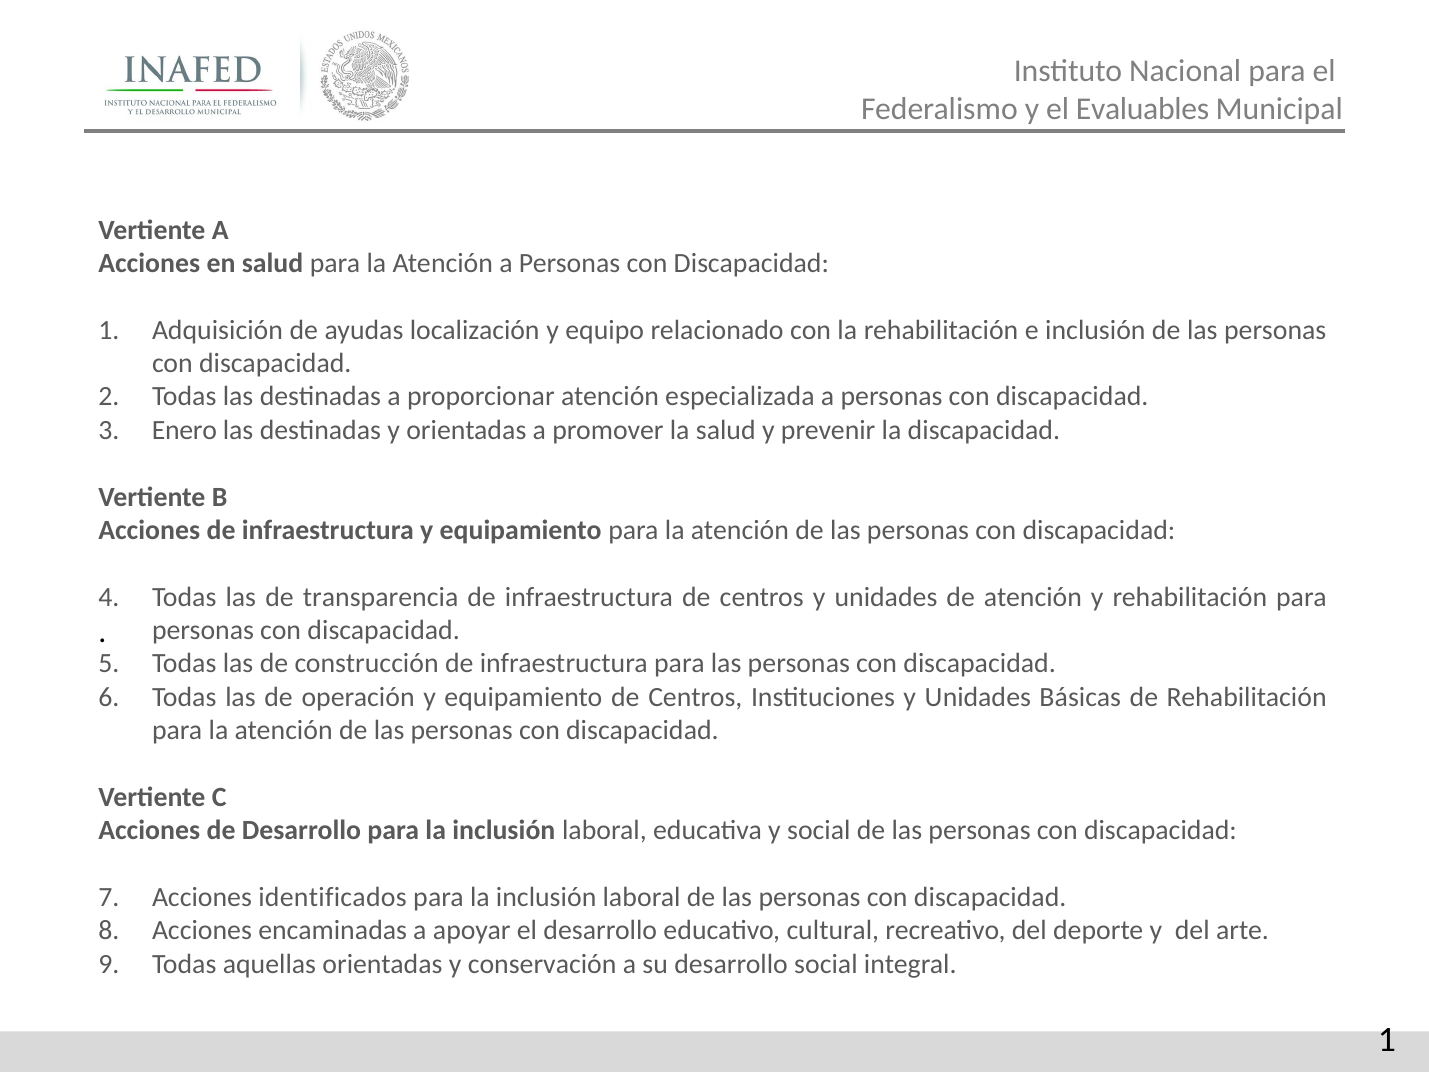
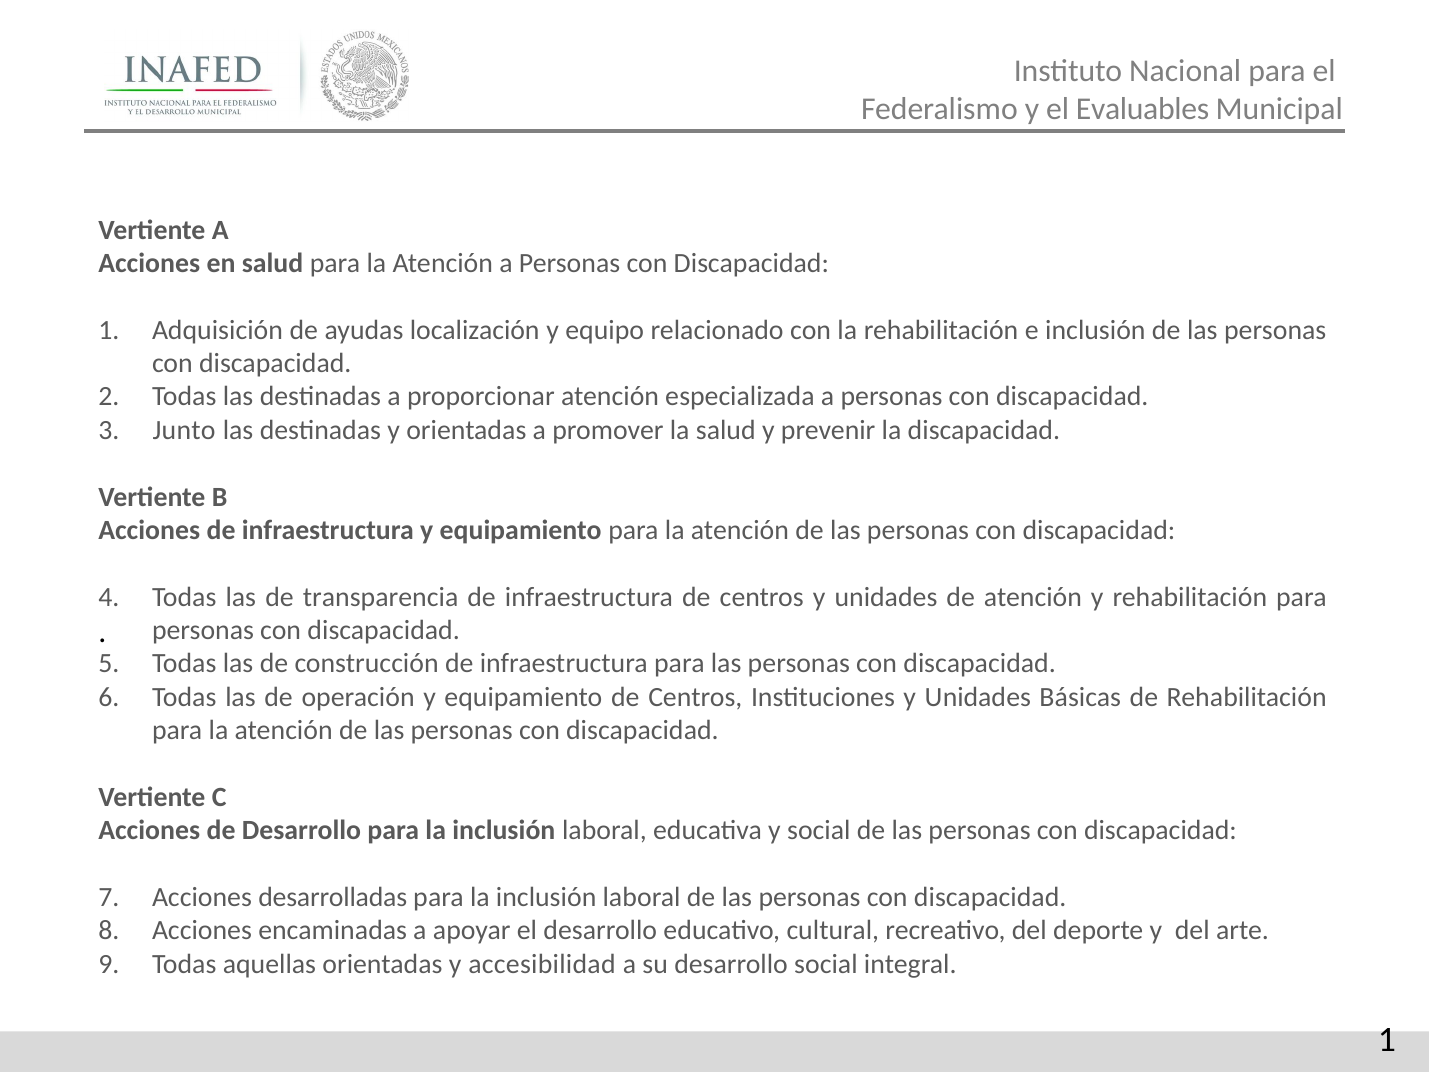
Enero: Enero -> Junto (184, 430)
identificados: identificados -> desarrolladas (333, 897)
conservación: conservación -> accesibilidad (542, 964)
